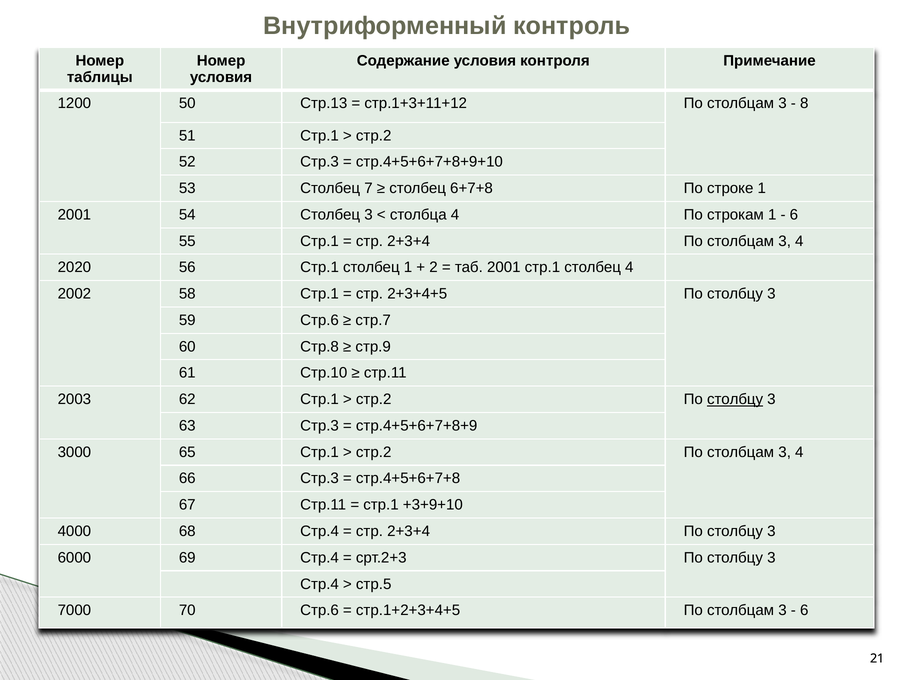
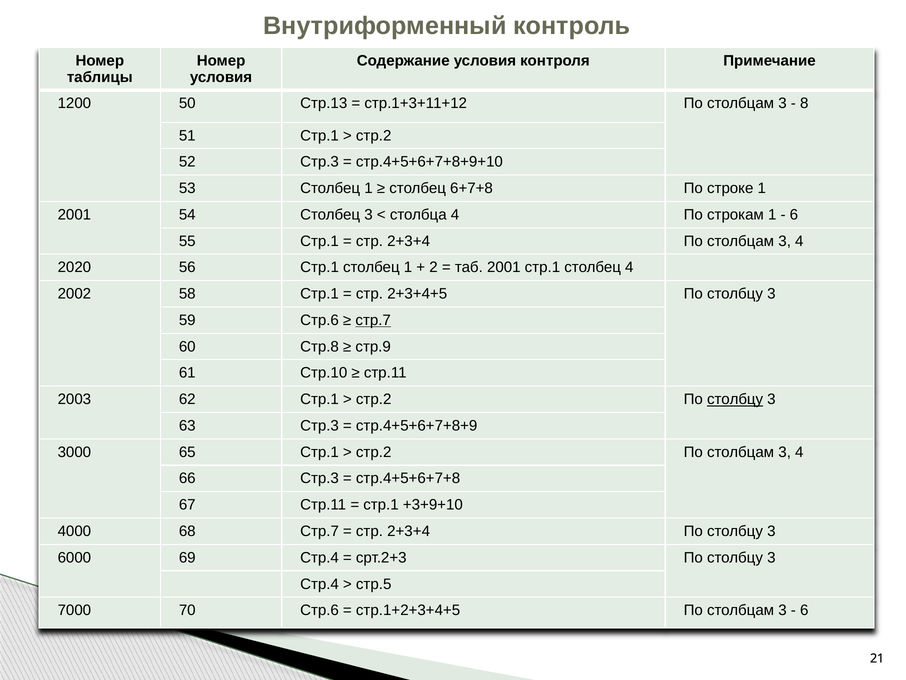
53 Столбец 7: 7 -> 1 (368, 188)
стр.7 underline: none -> present (373, 320)
68 Стр.4: Стр.4 -> Стр.7 (320, 531)
